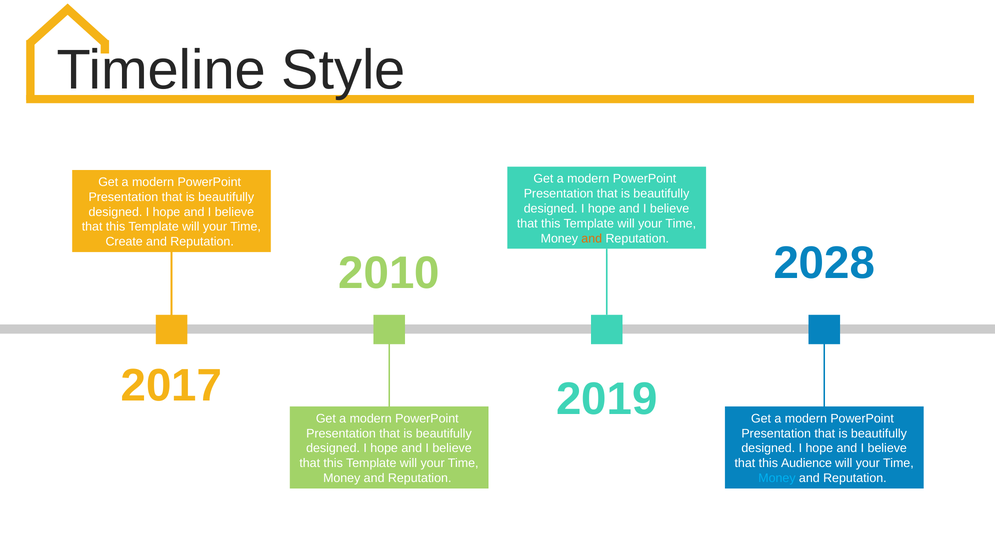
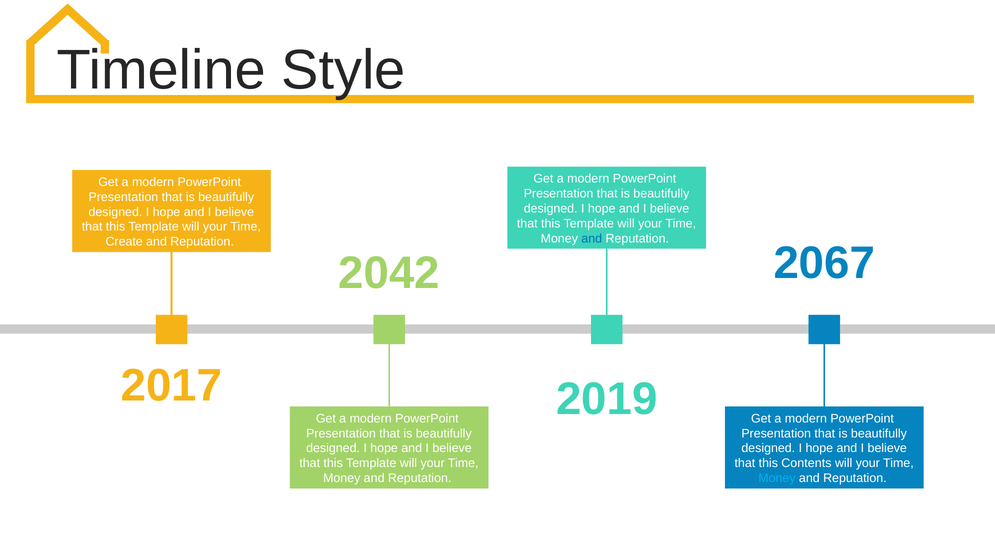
and colour: orange -> blue (592, 238)
2028: 2028 -> 2067 (824, 263)
2010: 2010 -> 2042 (389, 273)
Audience: Audience -> Contents (806, 463)
